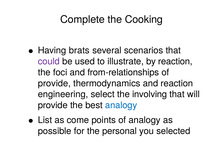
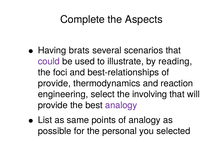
Cooking: Cooking -> Aspects (144, 20)
by reaction: reaction -> reading (175, 62)
from-relationships: from-relationships -> best-relationships (123, 72)
analogy colour: blue -> purple (121, 105)
come: come -> same (78, 120)
